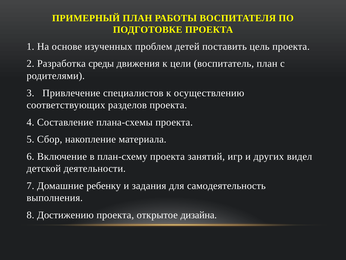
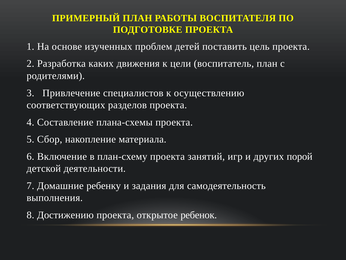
среды: среды -> каких (101, 64)
видел: видел -> порой (300, 156)
дизайна: дизайна -> ребенок (199, 215)
